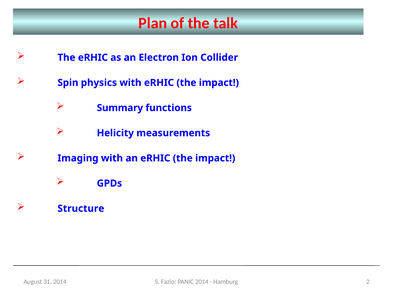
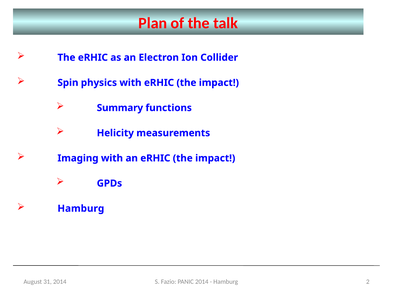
Structure: Structure -> Hamburg (81, 208)
